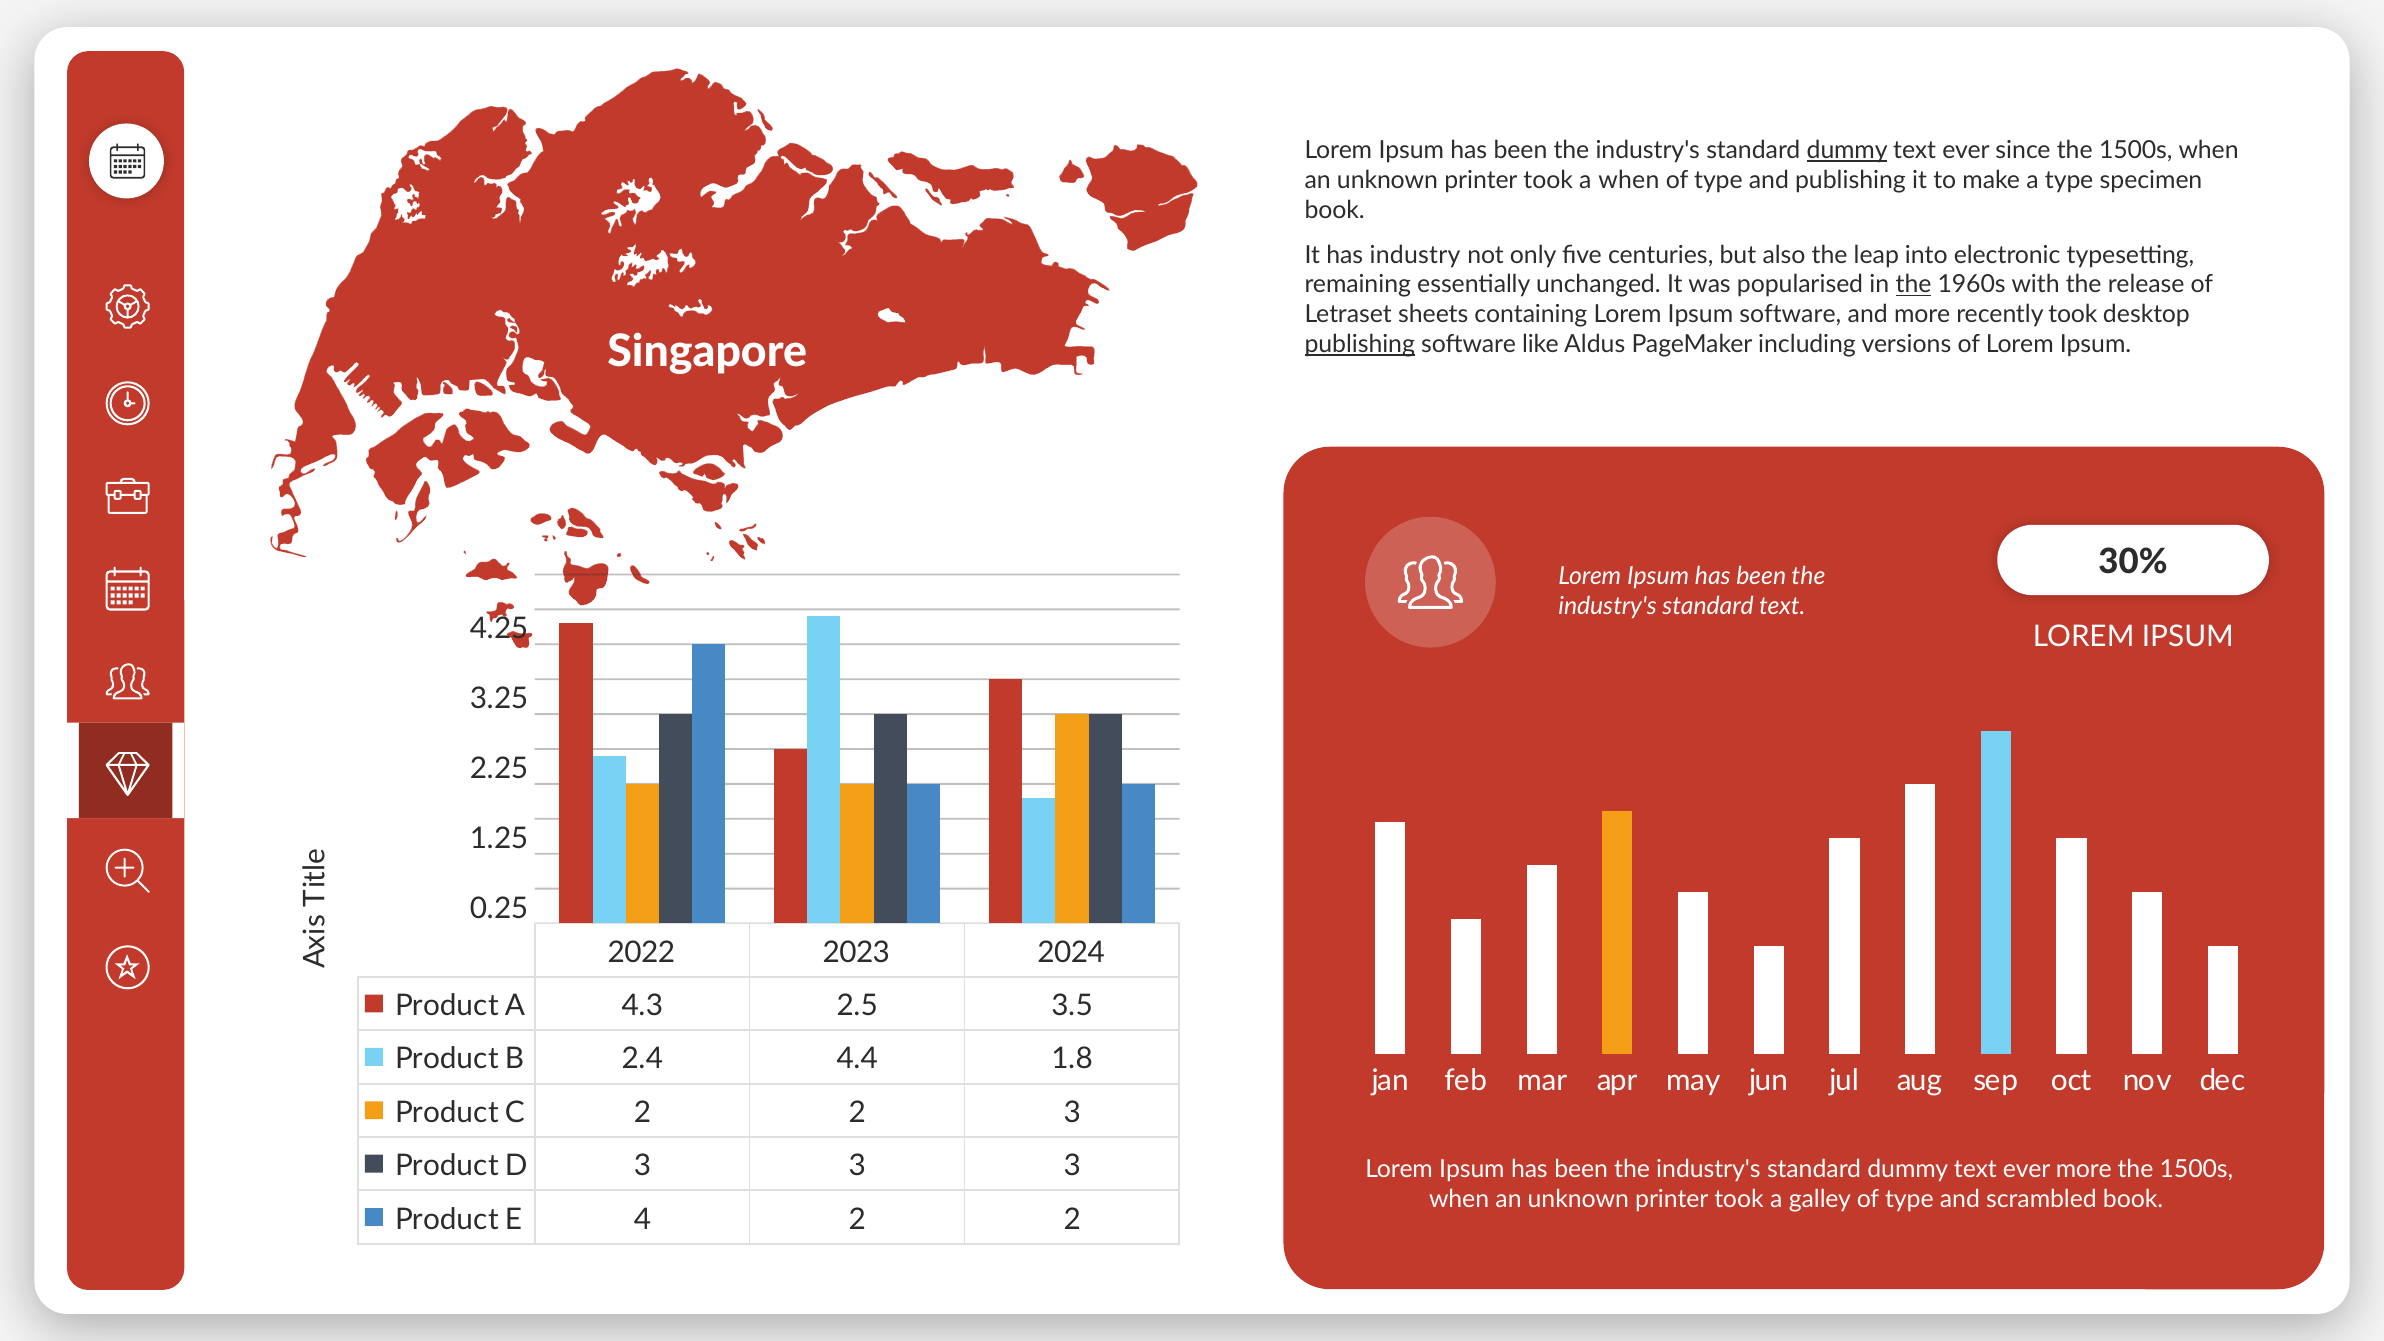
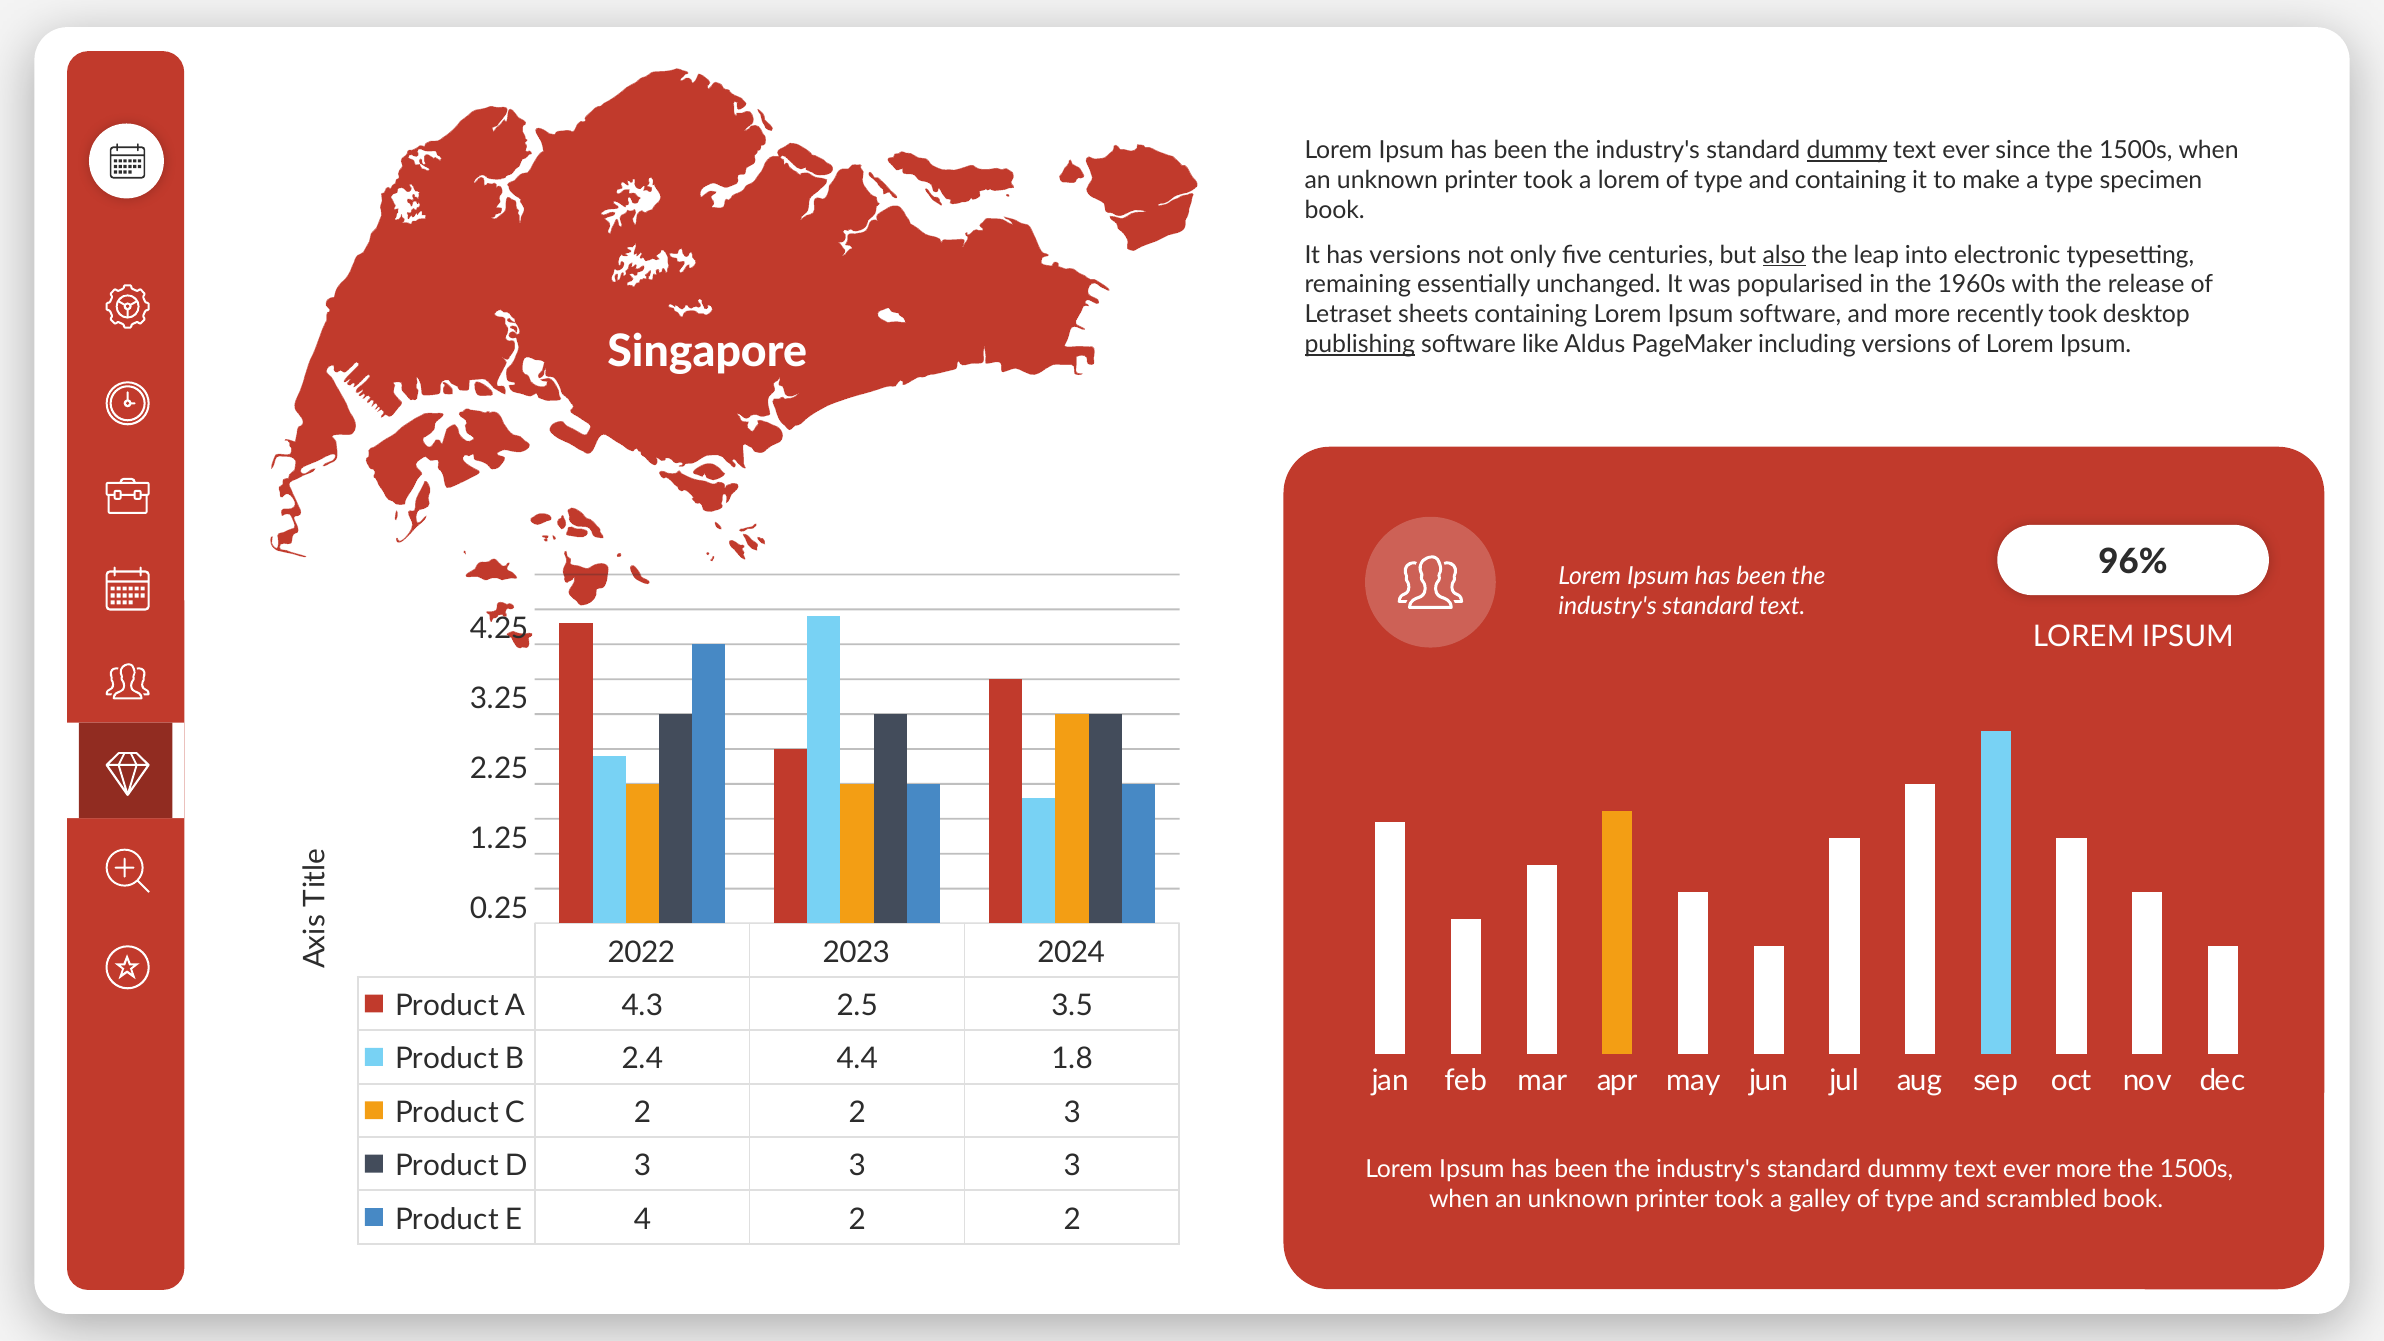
a when: when -> lorem (1629, 180)
and publishing: publishing -> containing (1851, 180)
has industry: industry -> versions (1415, 255)
also underline: none -> present (1784, 255)
the underline: present -> none (1914, 285)
30%: 30% -> 96% (2133, 562)
